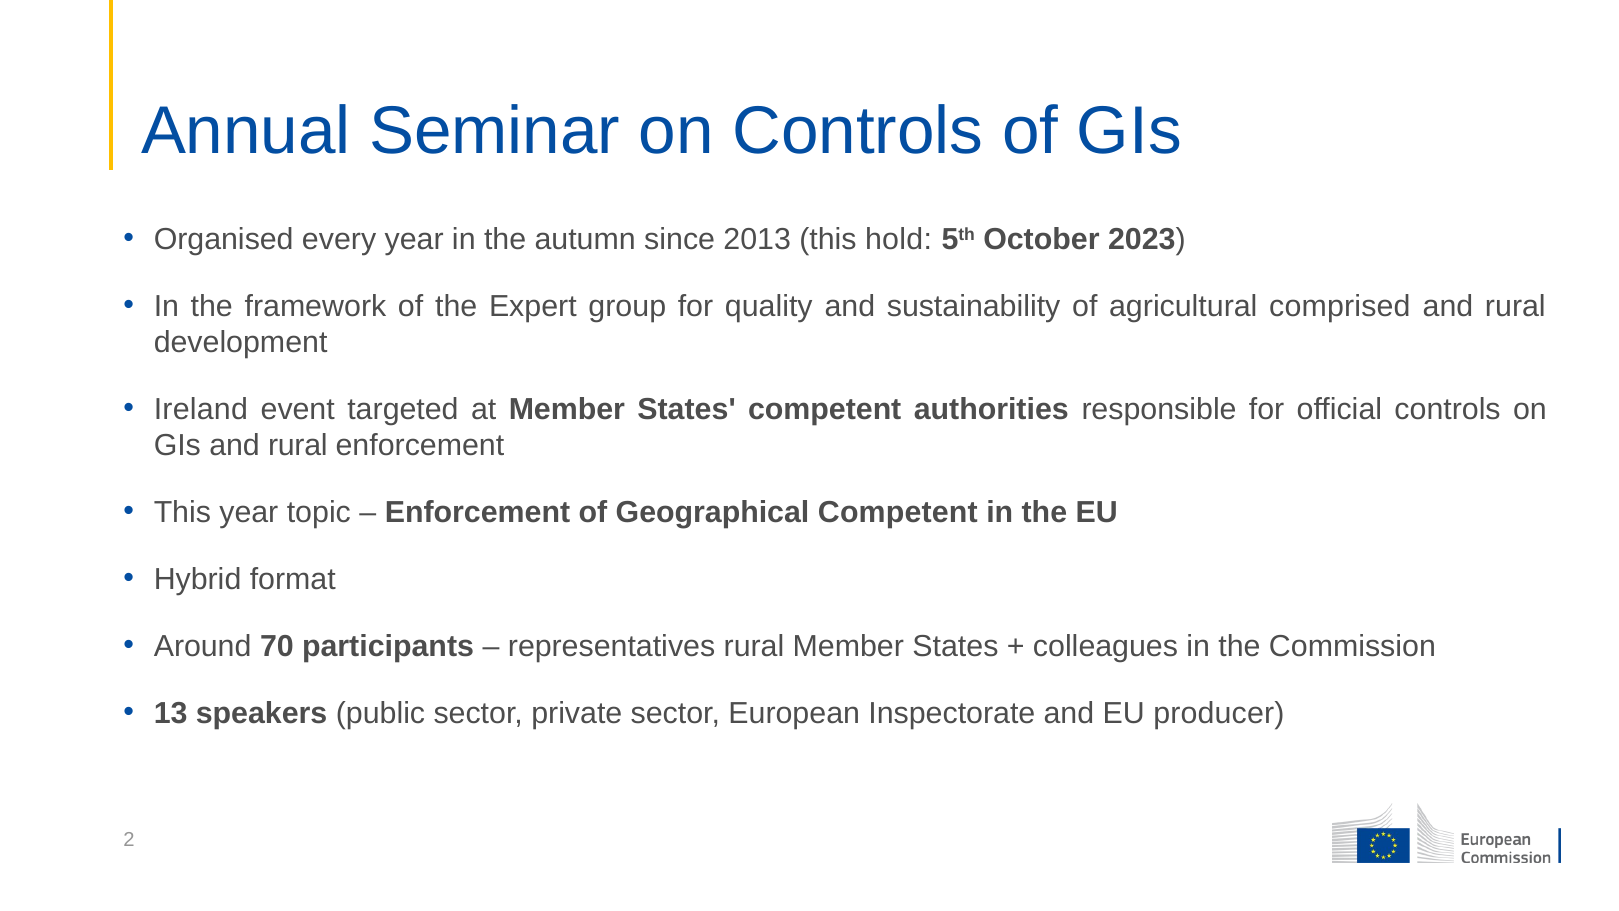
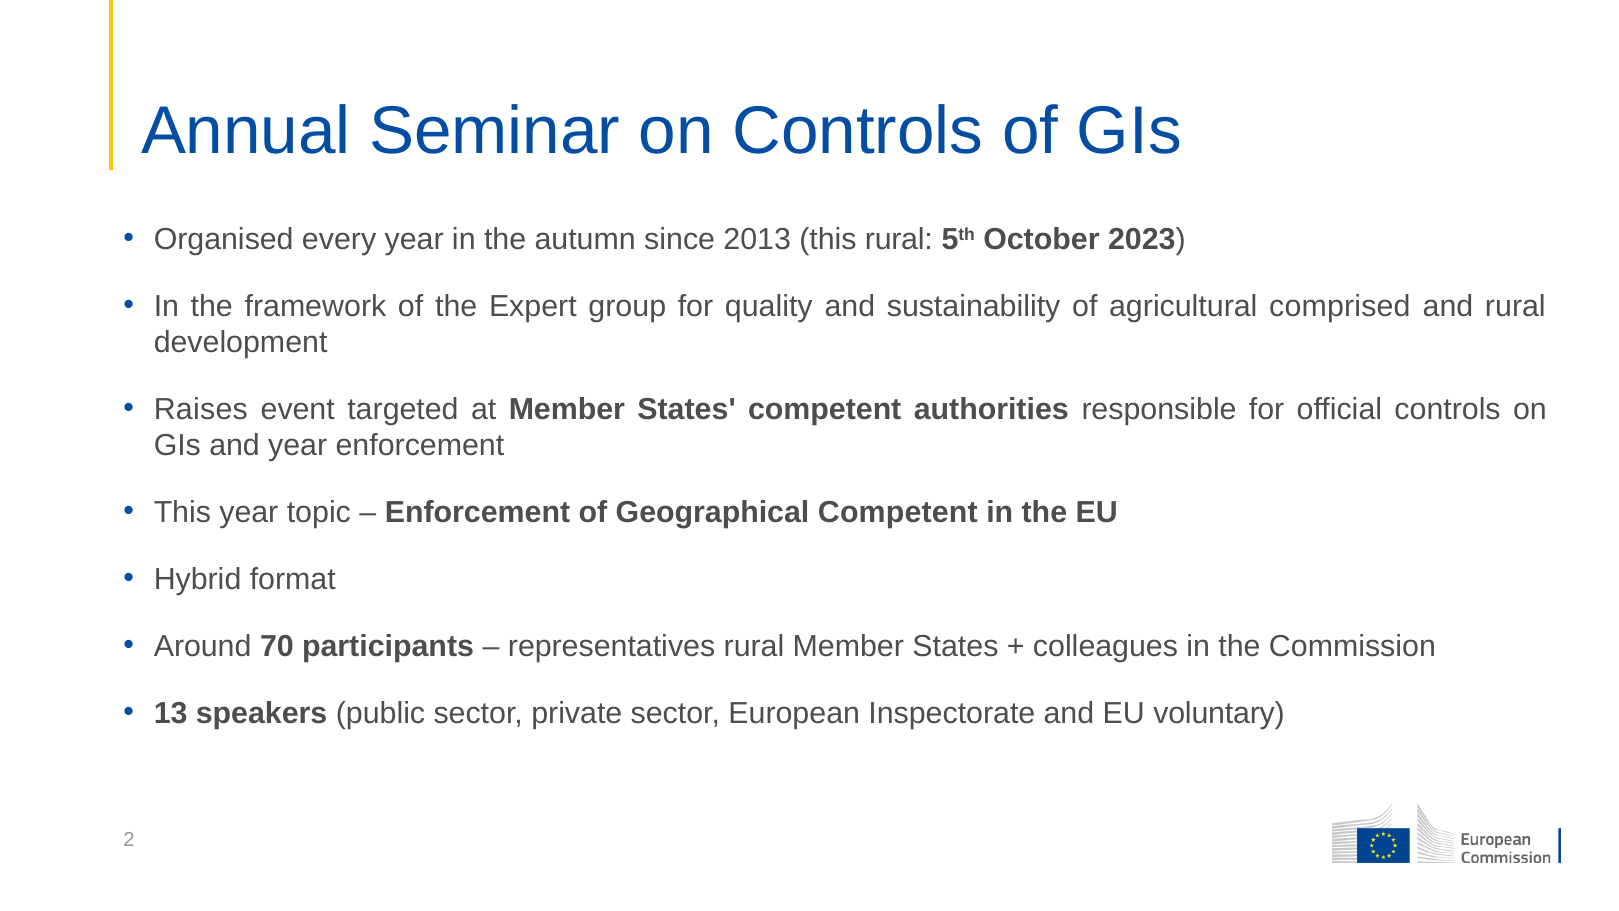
this hold: hold -> rural (899, 239)
Ireland: Ireland -> Raises (201, 409)
GIs and rural: rural -> year (298, 446)
producer: producer -> voluntary (1219, 713)
